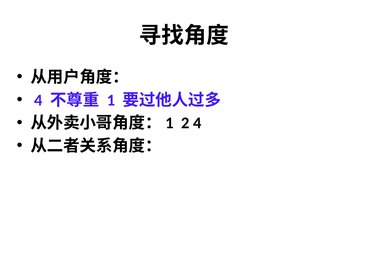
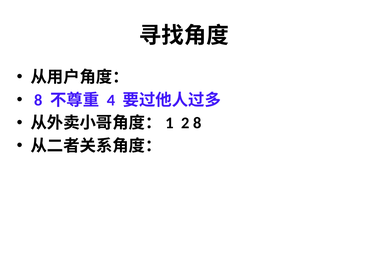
4: 4 -> 8 (38, 100)
1: 1 -> 4 (111, 100)
2 4: 4 -> 8 (197, 123)
